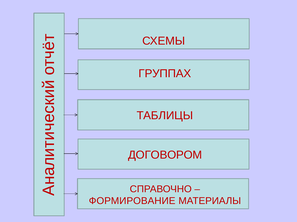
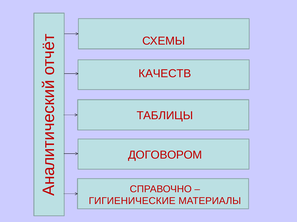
ГРУППАХ: ГРУППАХ -> КАЧЕСТВ (165, 74)
ФОРМИРОВАНИЕ: ФОРМИРОВАНИЕ -> ГИГИЕНИЧЕСКИЕ (132, 202)
